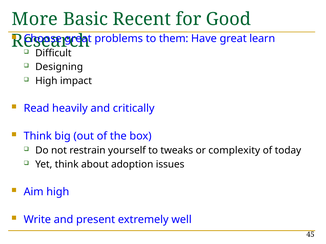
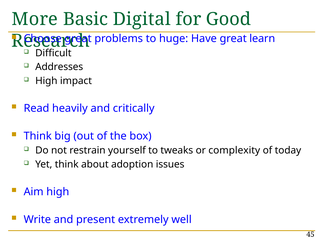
Recent: Recent -> Digital (142, 19)
them: them -> huge (174, 39)
Designing: Designing -> Addresses (59, 67)
